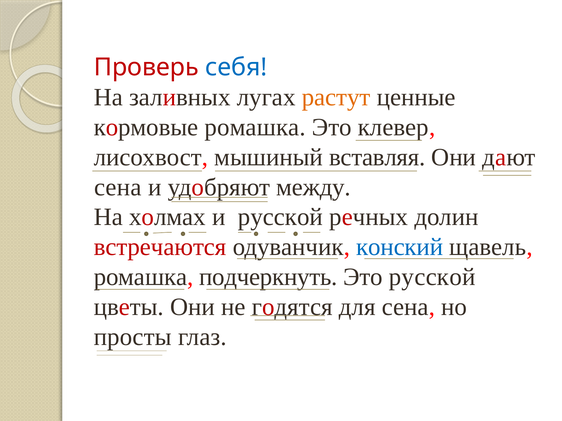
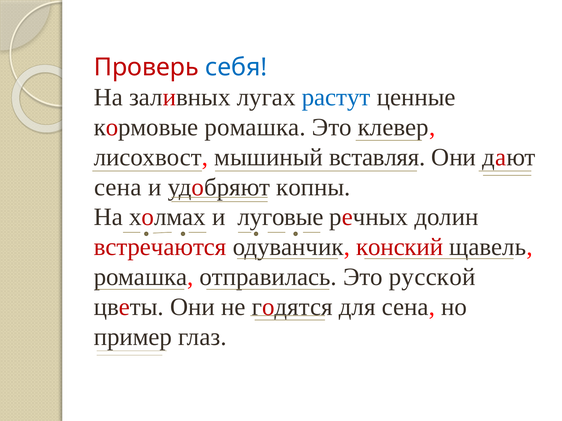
растут colour: orange -> blue (336, 97)
между: между -> копны (313, 187)
и русской: русской -> луговые (281, 217)
конский colour: blue -> red (400, 247)
подчеркнуть: подчеркнуть -> отправилась (268, 277)
просты: просты -> пример (133, 337)
